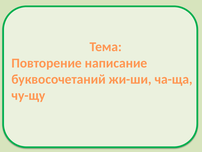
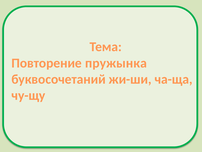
написание: написание -> пружынка (116, 63)
